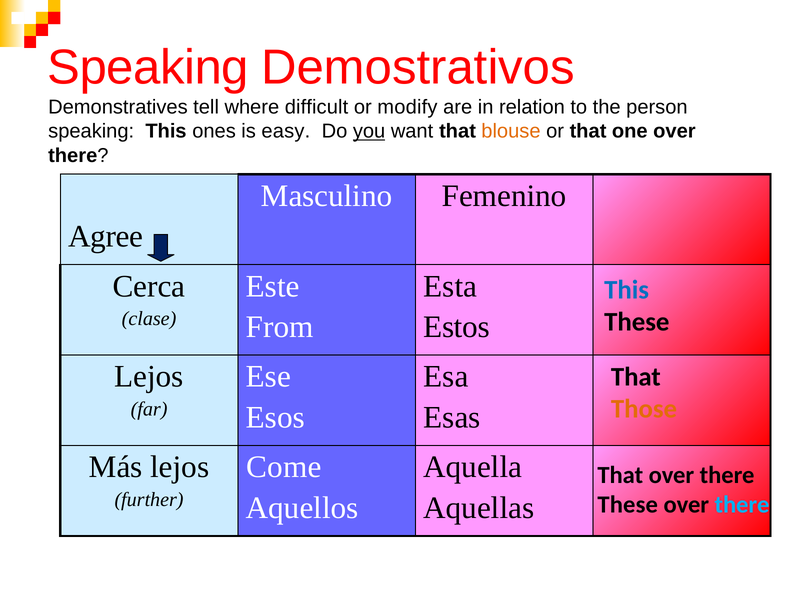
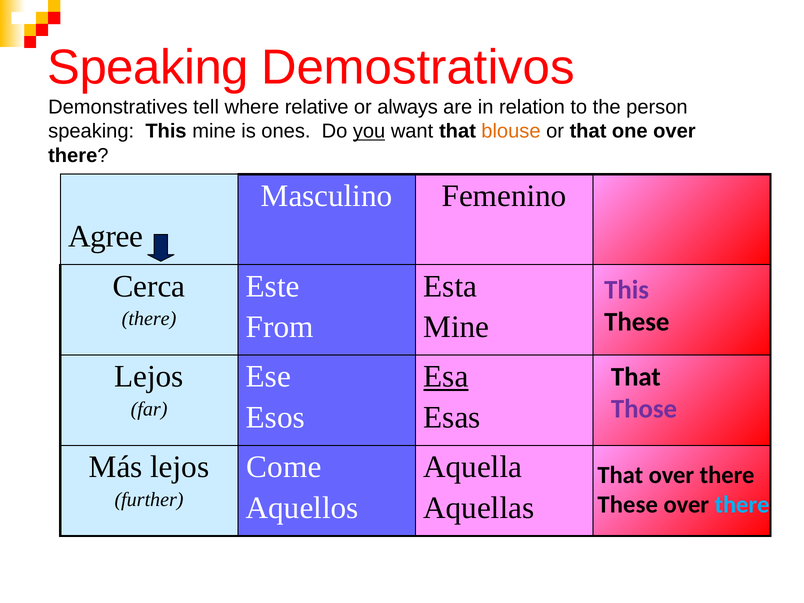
difficult: difficult -> relative (317, 107)
modify: modify -> always (408, 107)
This ones: ones -> mine (214, 131)
easy: easy -> ones (286, 131)
This colour: blue -> purple (627, 290)
clase: clase -> there (149, 319)
Estos: Estos -> Mine (456, 327)
Esa underline: none -> present (446, 377)
Those colour: orange -> purple (644, 409)
